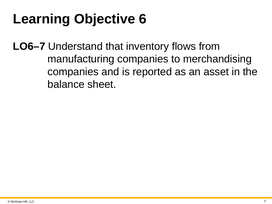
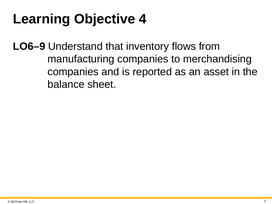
6: 6 -> 4 (143, 19)
O6–7: O6–7 -> O6–9 (32, 46)
